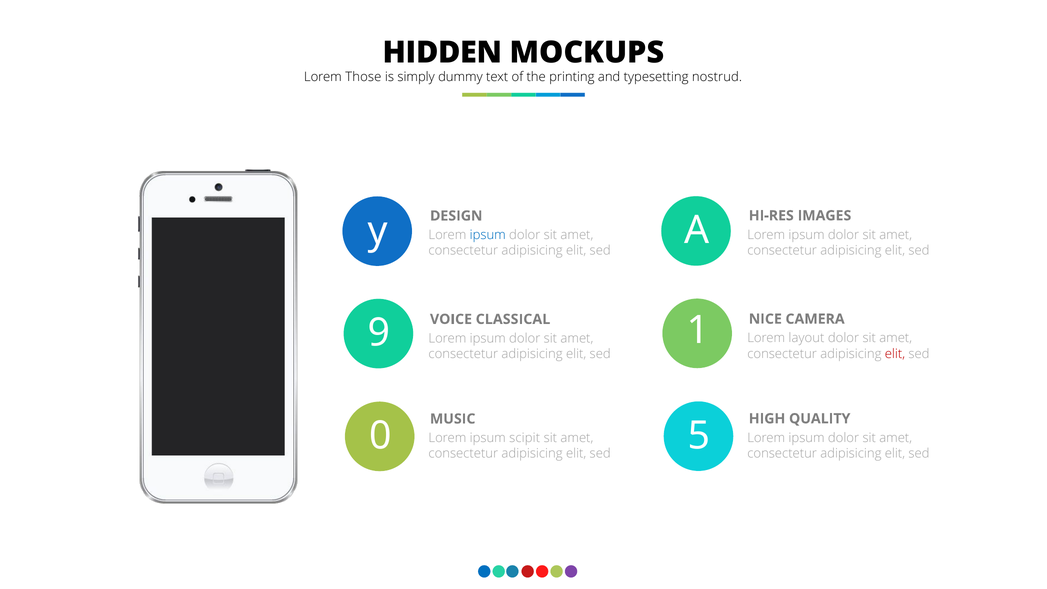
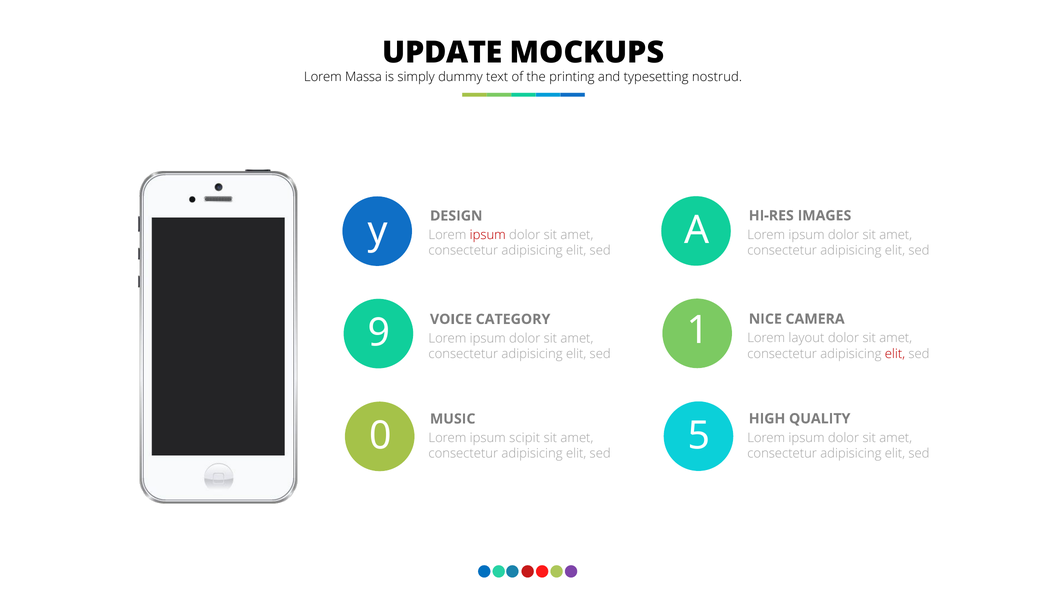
HIDDEN: HIDDEN -> UPDATE (442, 53)
Those: Those -> Massa (363, 77)
ipsum colour: blue -> red (488, 235)
CLASSICAL: CLASSICAL -> CATEGORY (513, 319)
